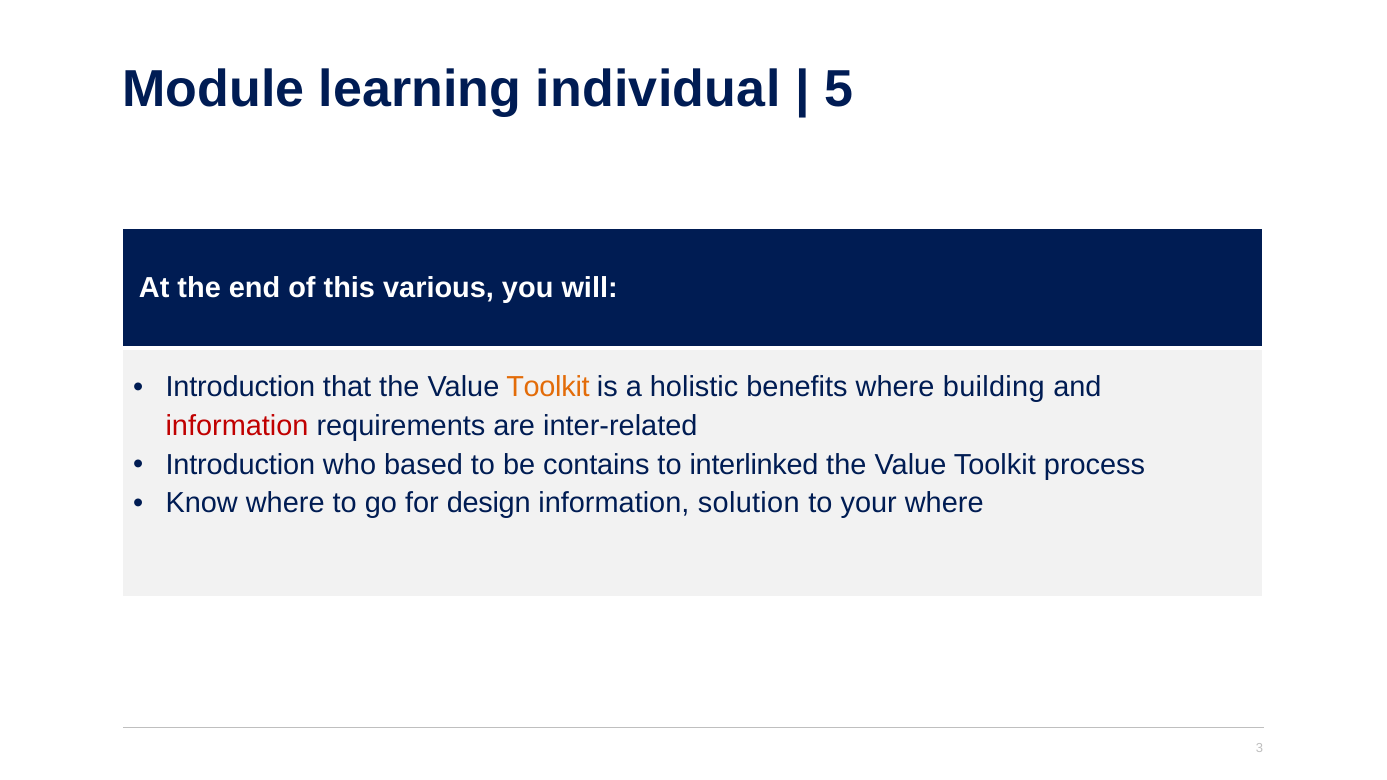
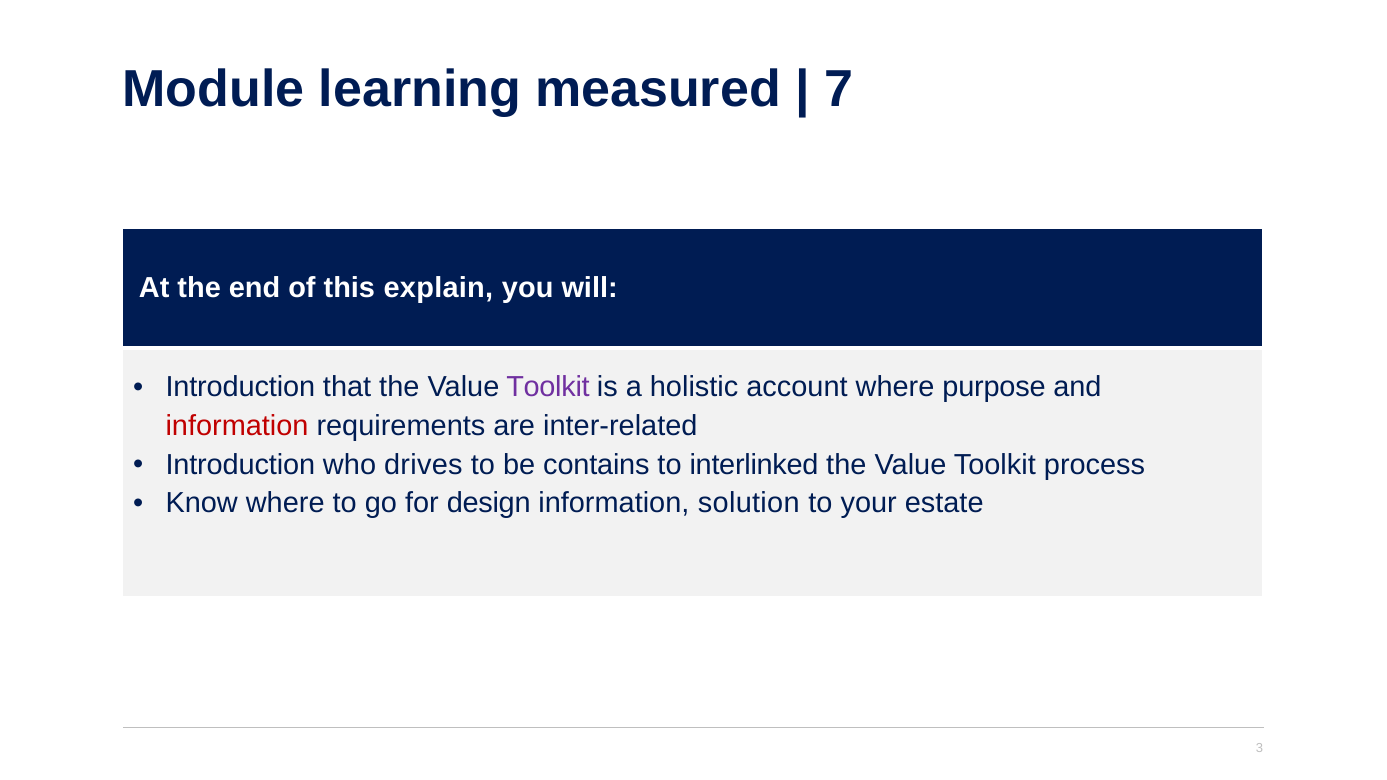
individual: individual -> measured (658, 89)
5: 5 -> 7 (839, 89)
various: various -> explain (438, 288)
Toolkit colour: orange -> purple (548, 387)
benefits: benefits -> account (797, 387)
building: building -> purpose (994, 387)
based: based -> drives (423, 465)
your where: where -> estate (944, 503)
